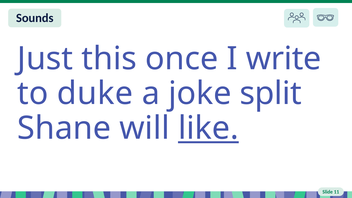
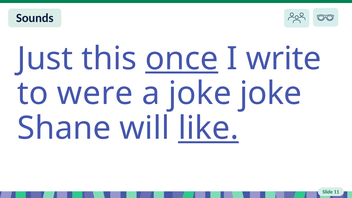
once underline: none -> present (182, 59)
duke: duke -> were (95, 93)
joke split: split -> joke (271, 93)
